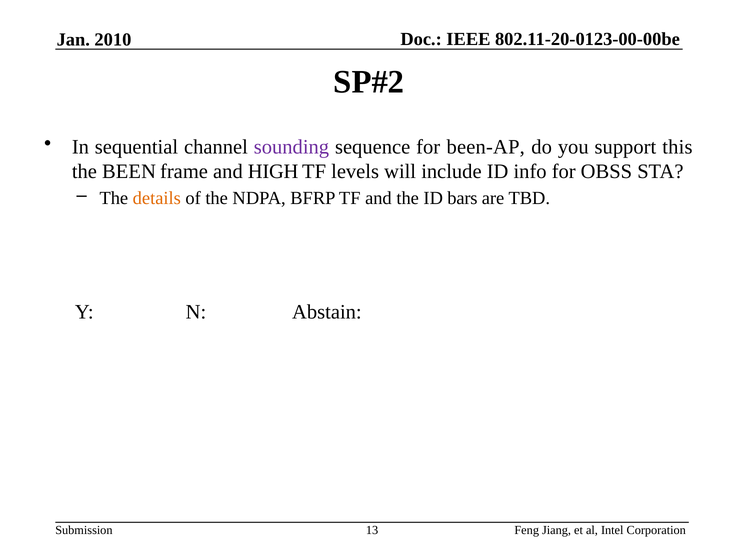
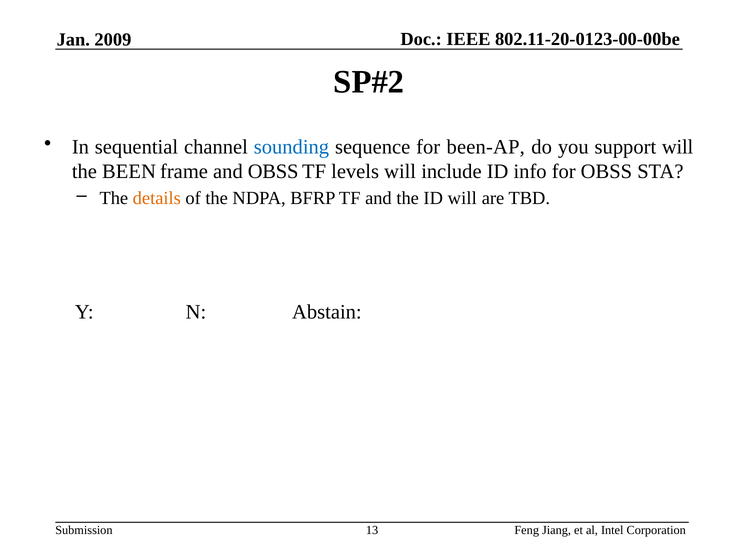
2010: 2010 -> 2009 (113, 40)
sounding colour: purple -> blue (291, 147)
support this: this -> will (678, 147)
and HIGH: HIGH -> OBSS (273, 172)
ID bars: bars -> will (462, 198)
